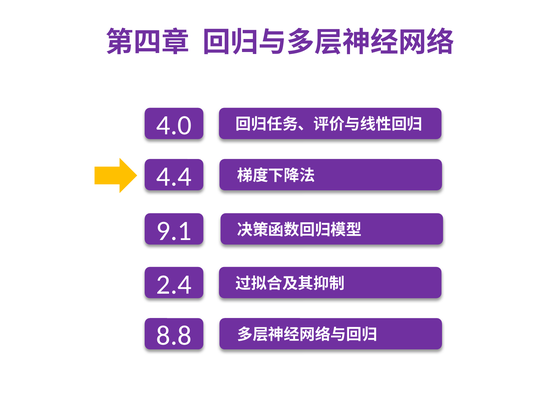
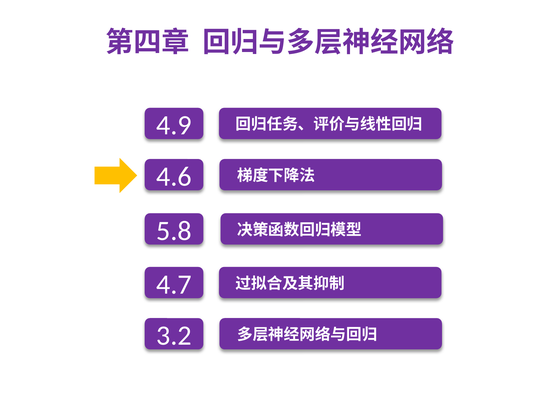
4.0: 4.0 -> 4.9 (174, 125)
4.4: 4.4 -> 4.6 (174, 177)
9.1: 9.1 -> 5.8 (174, 231)
2.4: 2.4 -> 4.7 (174, 284)
8.8: 8.8 -> 3.2 (174, 336)
